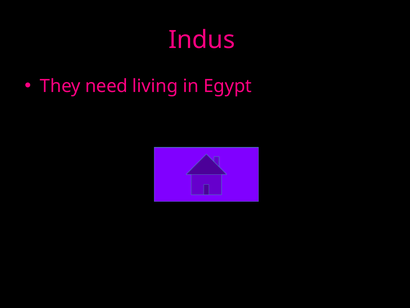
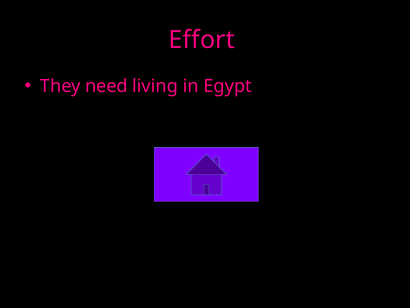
Indus: Indus -> Effort (202, 40)
